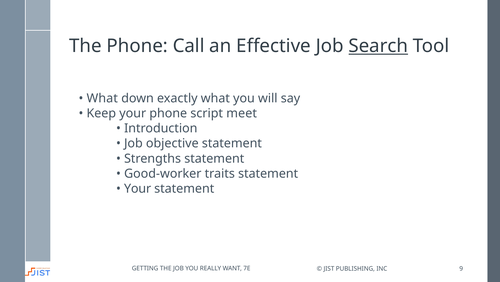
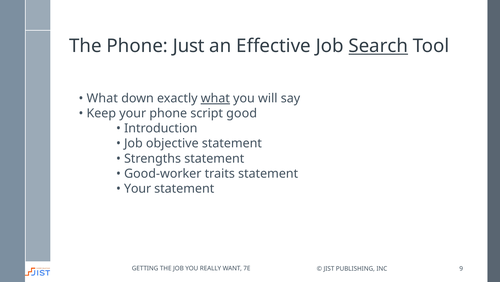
Call: Call -> Just (189, 46)
what underline: none -> present (215, 98)
meet: meet -> good (242, 113)
